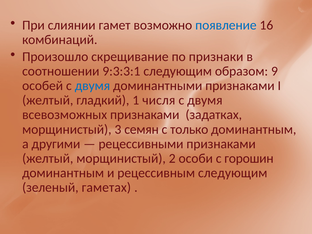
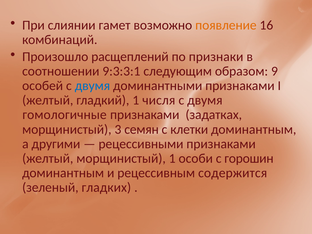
появление colour: blue -> orange (226, 25)
скрещивание: скрещивание -> расщеплений (130, 57)
всевозможных: всевозможных -> гомологичные (65, 115)
только: только -> клетки (189, 129)
морщинистый 2: 2 -> 1 (172, 158)
рецессивным следующим: следующим -> содержится (233, 173)
гаметах: гаметах -> гладких (106, 187)
